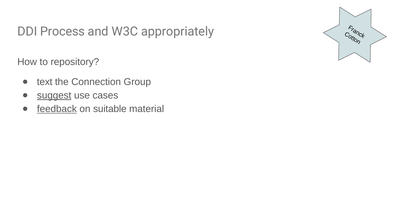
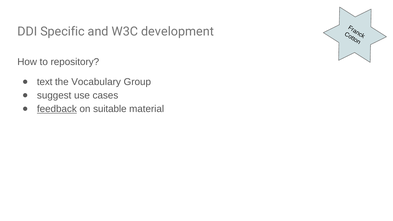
Process: Process -> Specific (62, 31)
appropriately: appropriately -> development (178, 31)
Connection: Connection -> Vocabulary (96, 82)
suggest underline: present -> none (54, 95)
